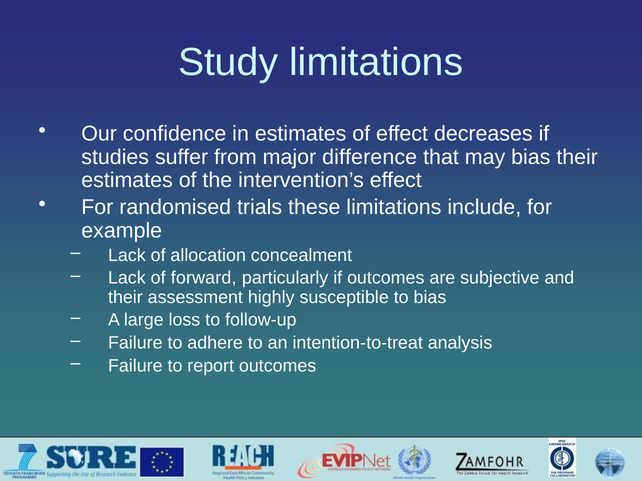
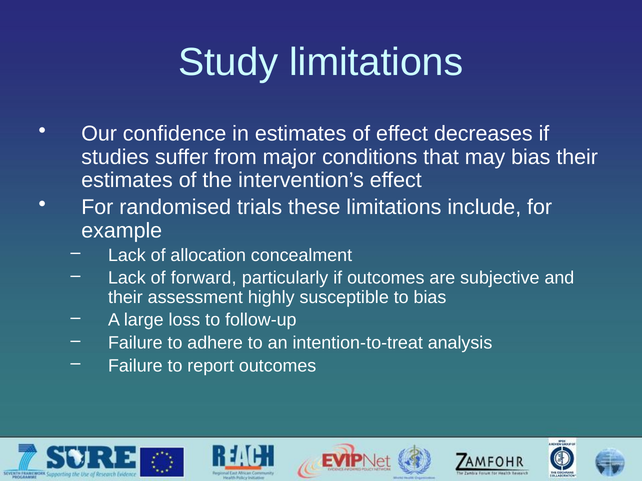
difference: difference -> conditions (370, 157)
